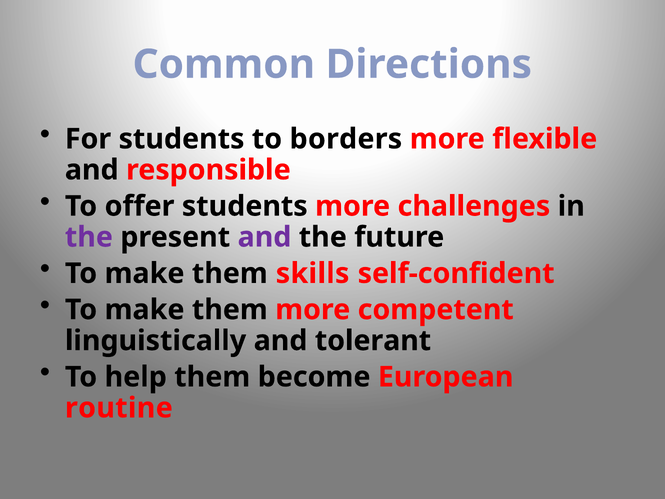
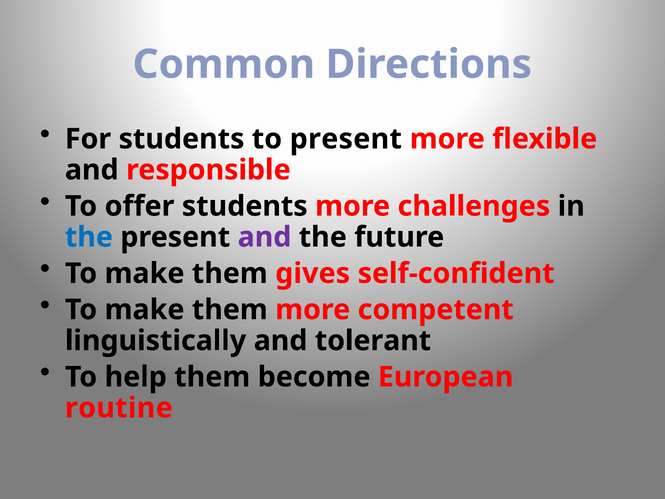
to borders: borders -> present (346, 139)
the colour: purple -> blue (89, 237)
skills: skills -> gives (313, 273)
